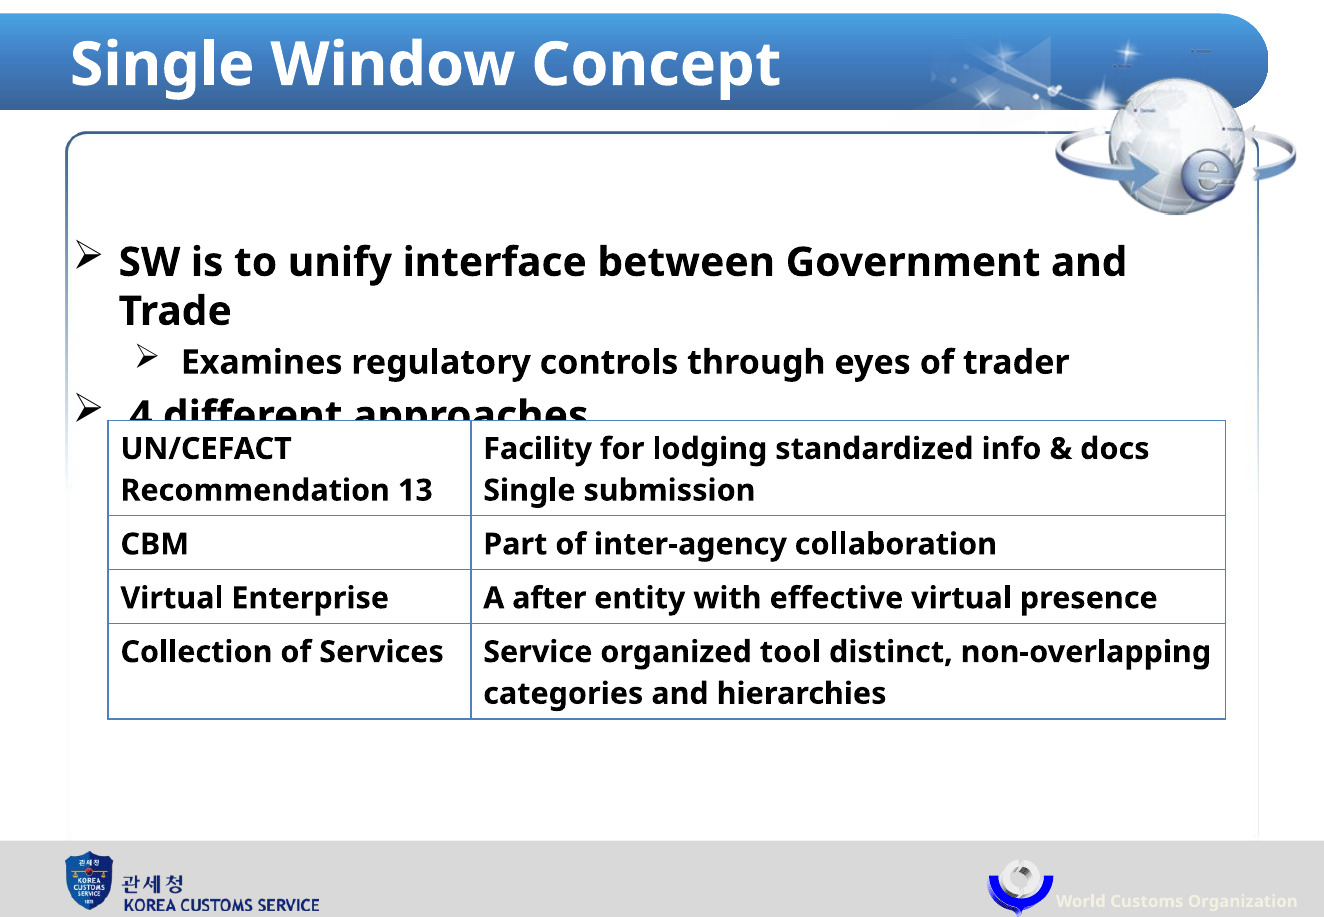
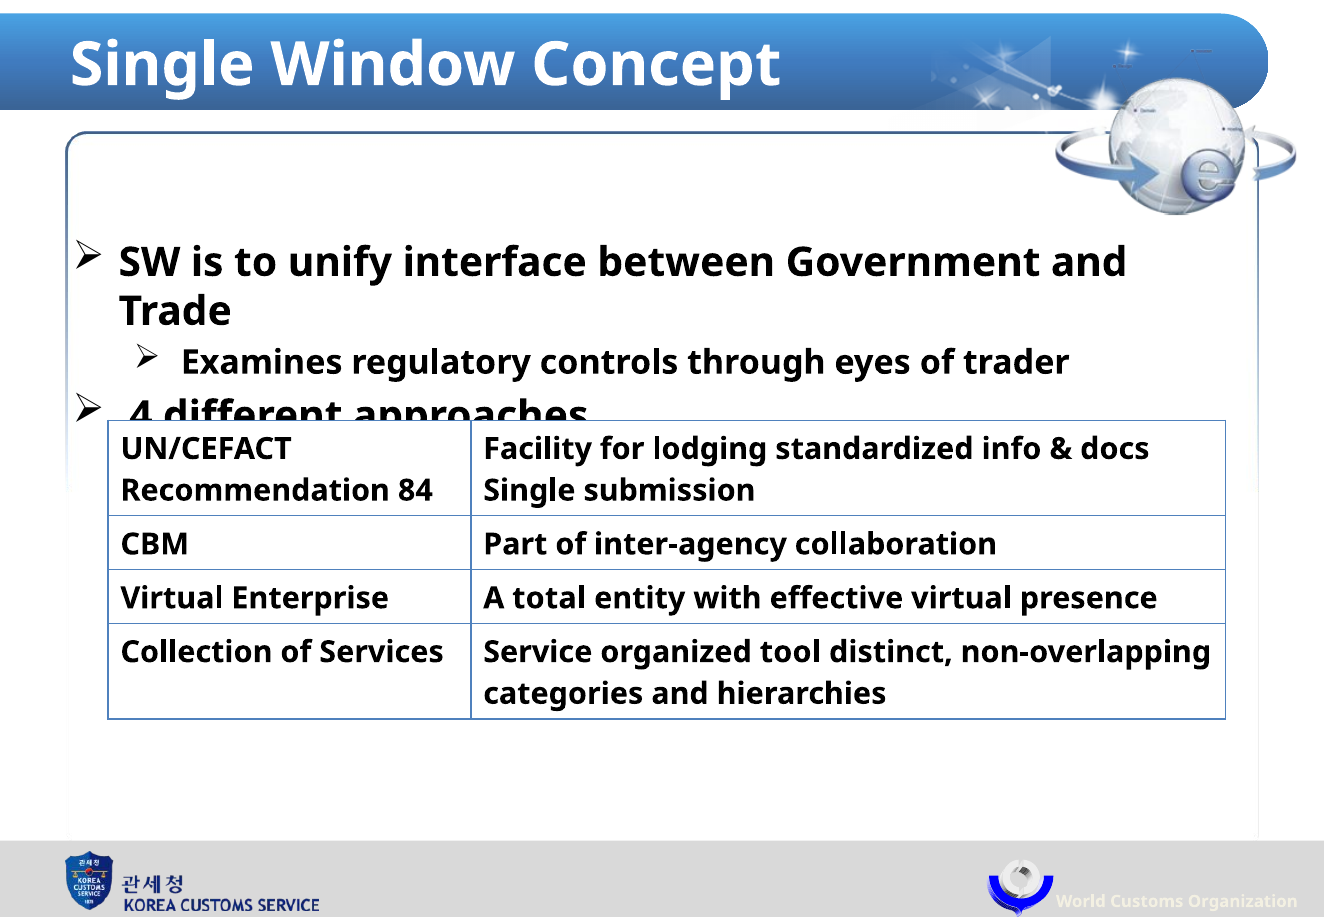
13: 13 -> 84 (415, 490)
after: after -> total (549, 598)
